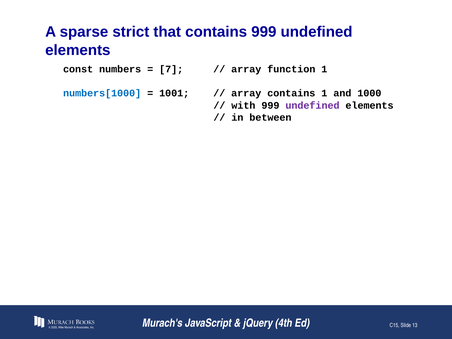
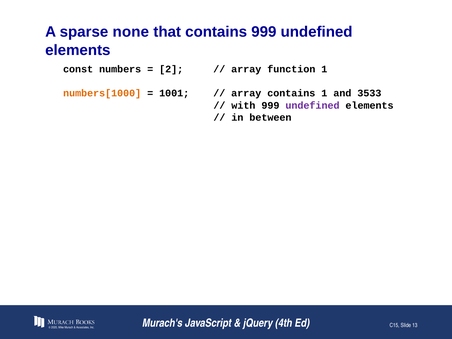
strict: strict -> none (131, 32)
7: 7 -> 2 (171, 69)
numbers[1000 colour: blue -> orange (102, 93)
1000: 1000 -> 3533 (369, 93)
